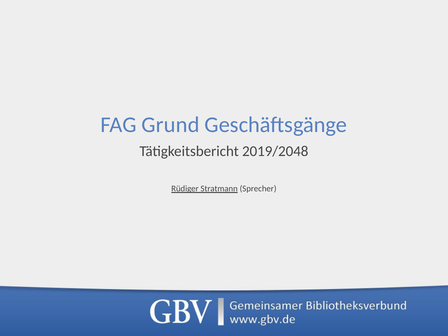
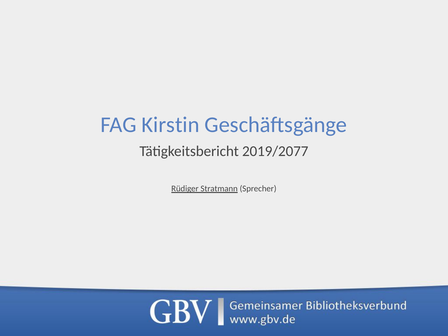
Grund: Grund -> Kirstin (171, 125)
2019/2048: 2019/2048 -> 2019/2077 (275, 151)
